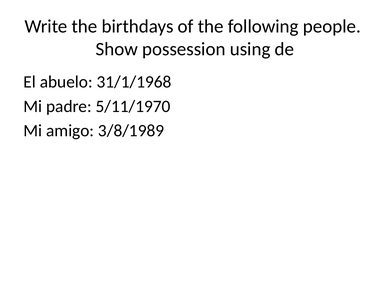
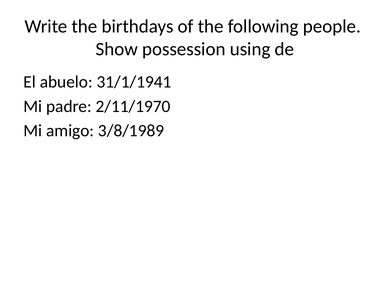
31/1/1968: 31/1/1968 -> 31/1/1941 (134, 82)
5/11/1970: 5/11/1970 -> 2/11/1970 (133, 106)
